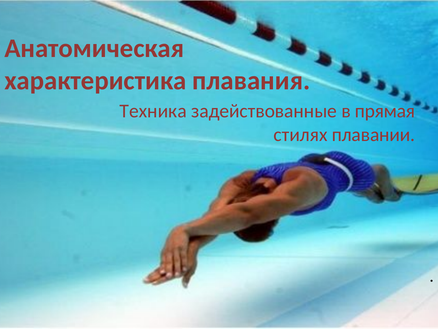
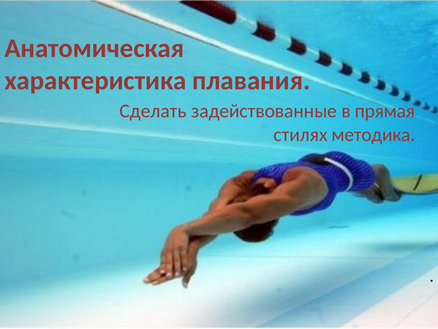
Техника: Техника -> Сделать (153, 111)
плавании: плавании -> методика (374, 134)
